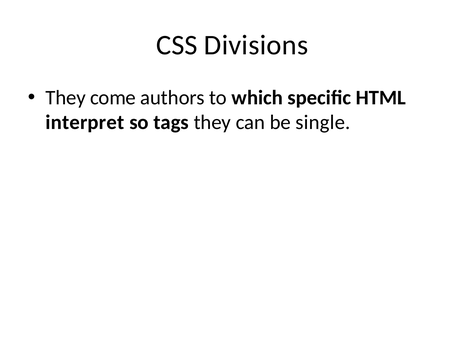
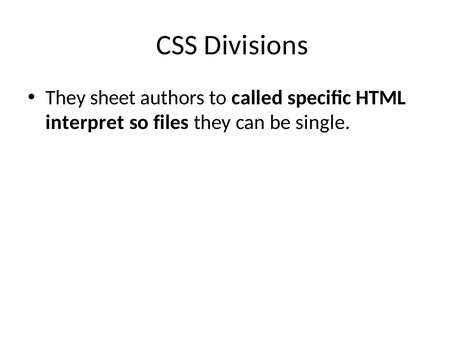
come: come -> sheet (113, 98)
which: which -> called (257, 98)
tags: tags -> files (171, 122)
